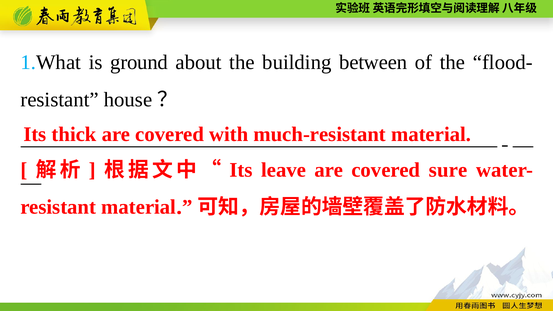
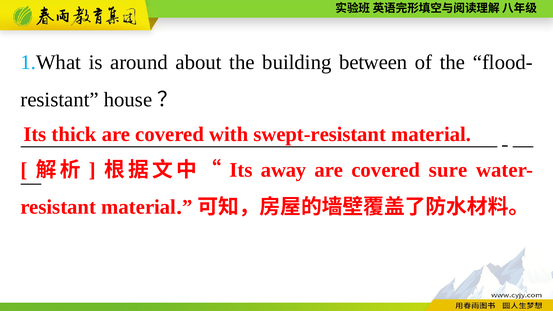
ground: ground -> around (139, 62)
much-resistant: much-resistant -> swept-resistant (320, 134)
leave: leave -> away (284, 170)
